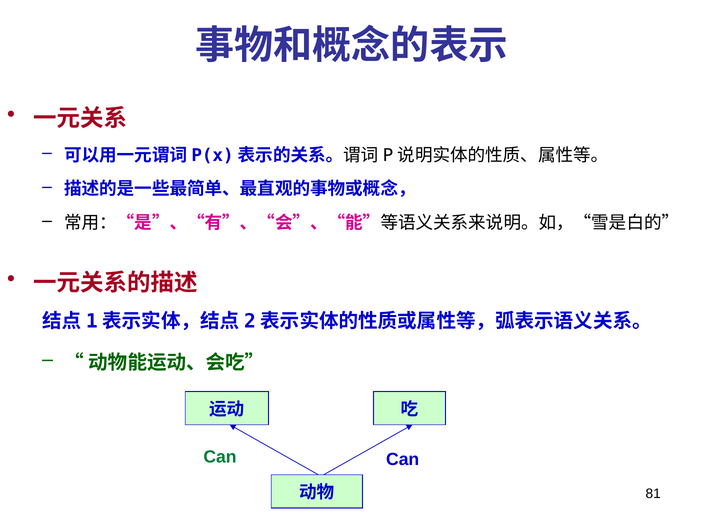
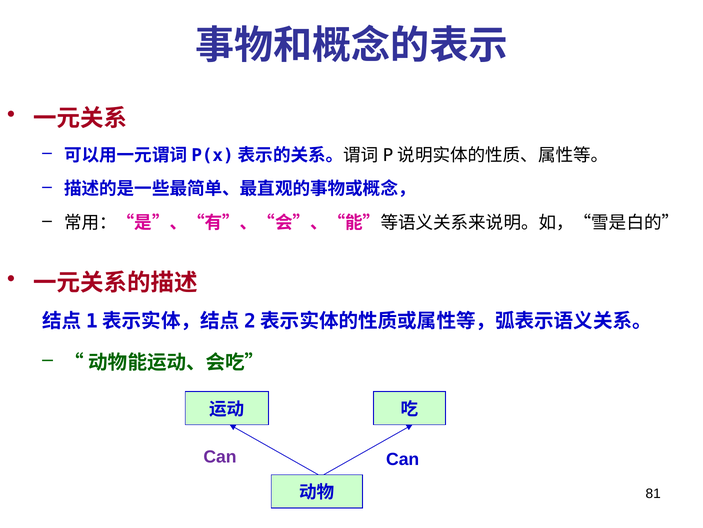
Can colour: green -> purple (220, 456)
